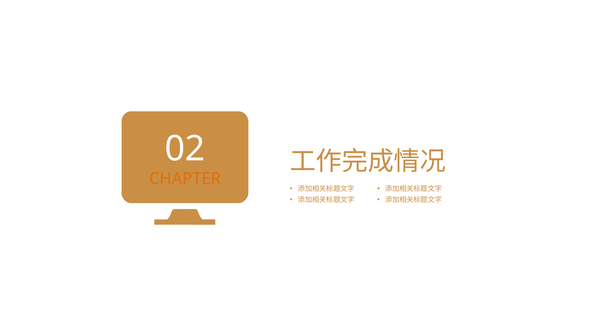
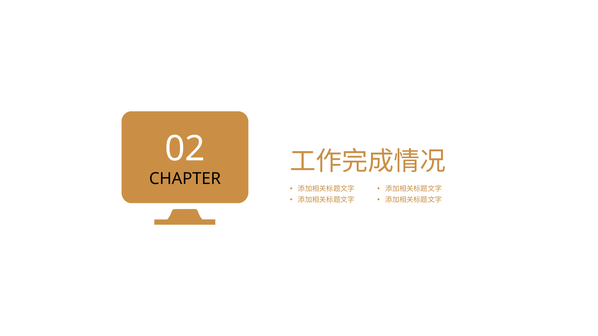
CHAPTER colour: orange -> black (185, 179)
